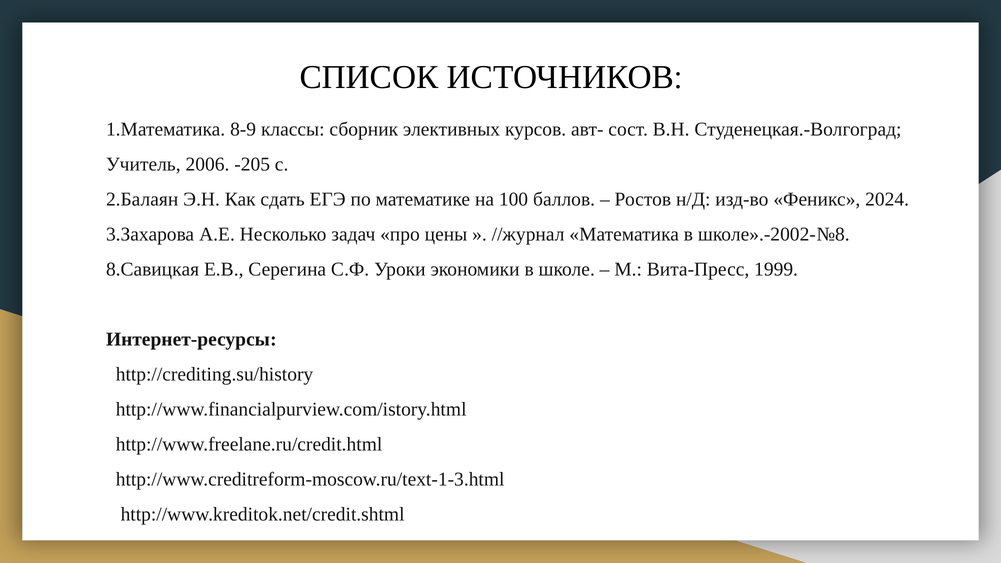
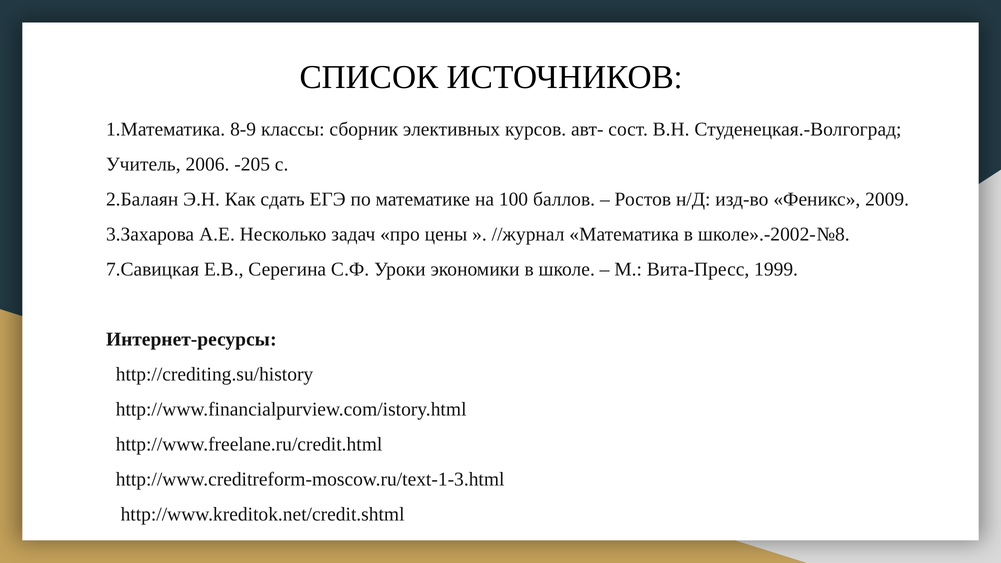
2024: 2024 -> 2009 (887, 199)
8.Савицкая: 8.Савицкая -> 7.Савицкая (153, 269)
